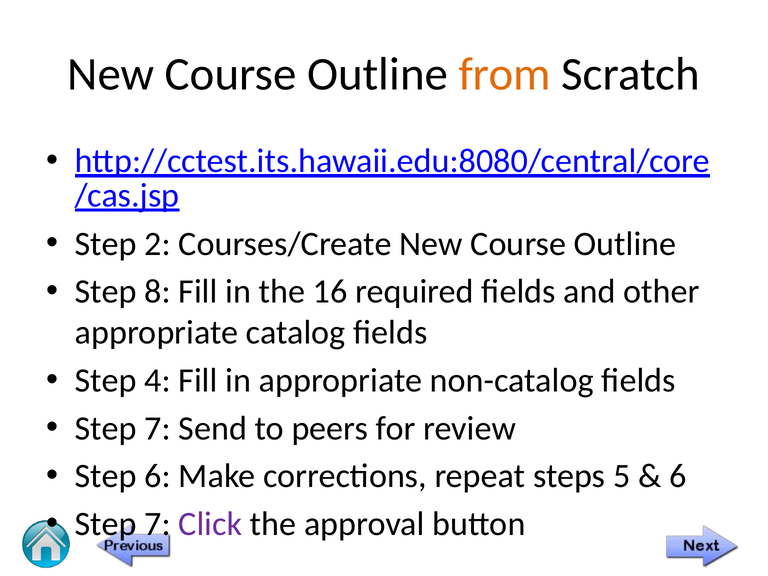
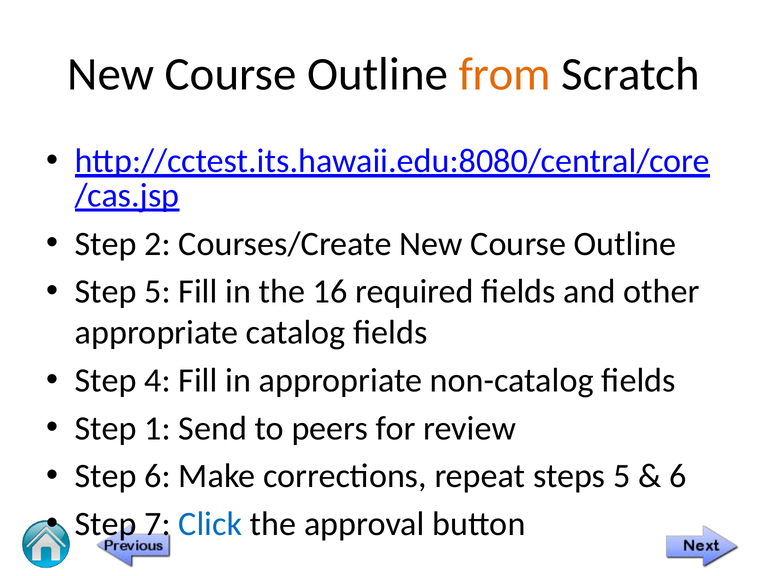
Step 8: 8 -> 5 (157, 292)
7: 7 -> 1 (157, 428)
Click colour: purple -> blue (210, 524)
